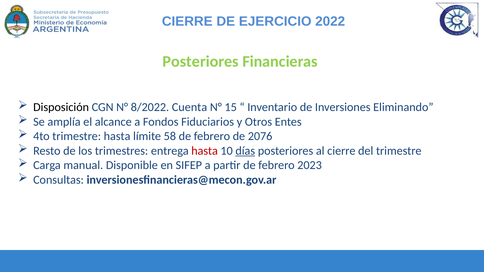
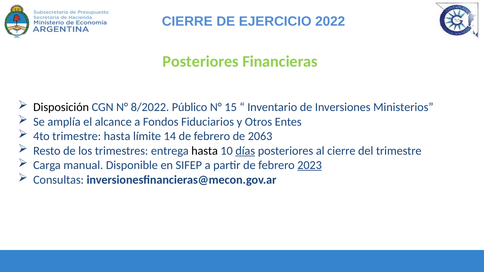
Cuenta: Cuenta -> Público (190, 107)
Eliminando: Eliminando -> Ministerios (403, 107)
58: 58 -> 14 (170, 136)
2076: 2076 -> 2063 (260, 136)
hasta colour: red -> black (205, 151)
2023 underline: none -> present (310, 165)
